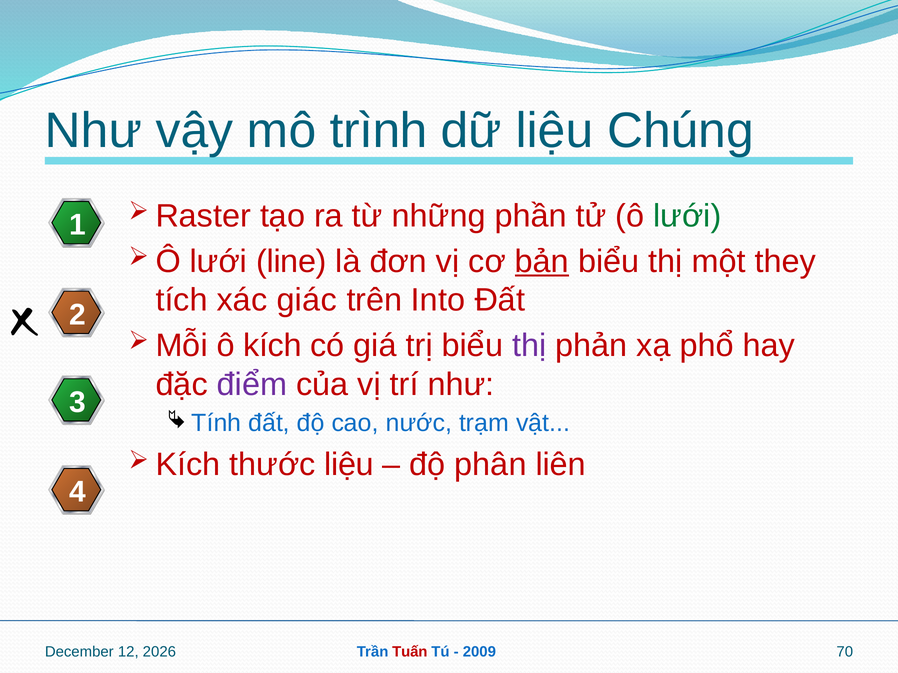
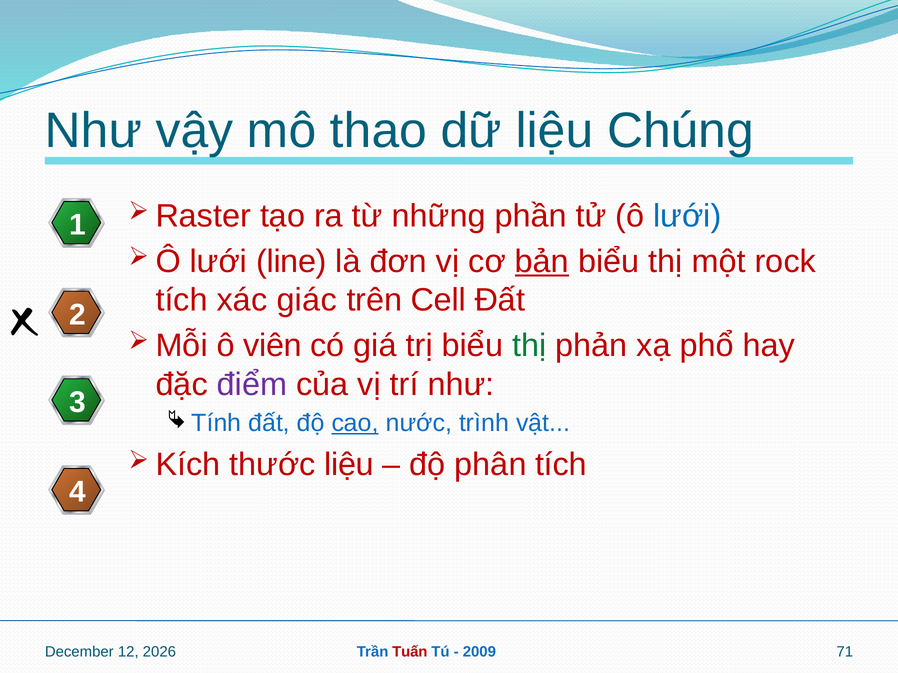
trình: trình -> thao (378, 131)
lưới colour: green -> blue (687, 216)
they: they -> rock (785, 262)
Into: Into -> Cell (438, 300)
kích: kích -> viên (273, 346)
thị colour: purple -> green (529, 346)
cao underline: none -> present (355, 424)
trạm: trạm -> trình (484, 424)
phân liên: liên -> tích (561, 465)
70: 70 -> 71 (845, 652)
